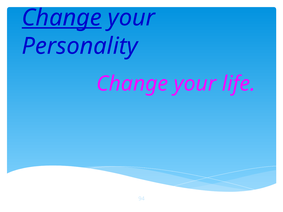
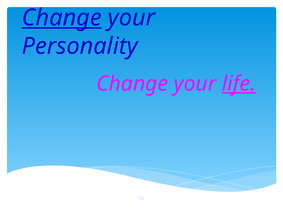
life underline: none -> present (239, 84)
